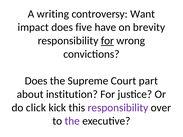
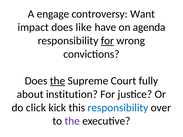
writing: writing -> engage (53, 14)
five: five -> like (84, 27)
brevity: brevity -> agenda (149, 27)
the underline: none -> present (58, 81)
part: part -> fully (148, 81)
responsibility colour: purple -> blue (118, 108)
